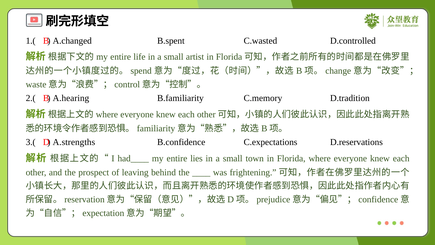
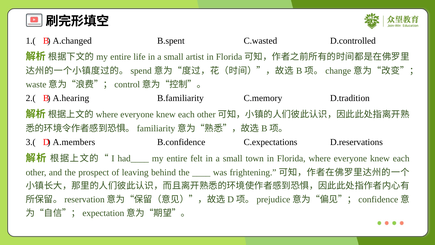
A.strengths: A.strengths -> A.members (74, 142)
lies: lies -> felt (196, 158)
